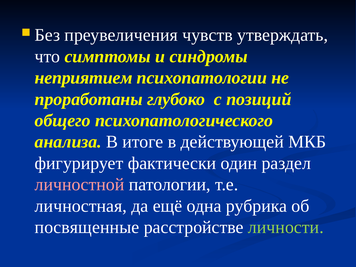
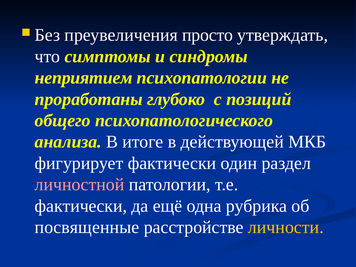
чувств: чувств -> просто (208, 35)
личностная: личностная -> фактически (81, 206)
личности colour: light green -> yellow (286, 227)
